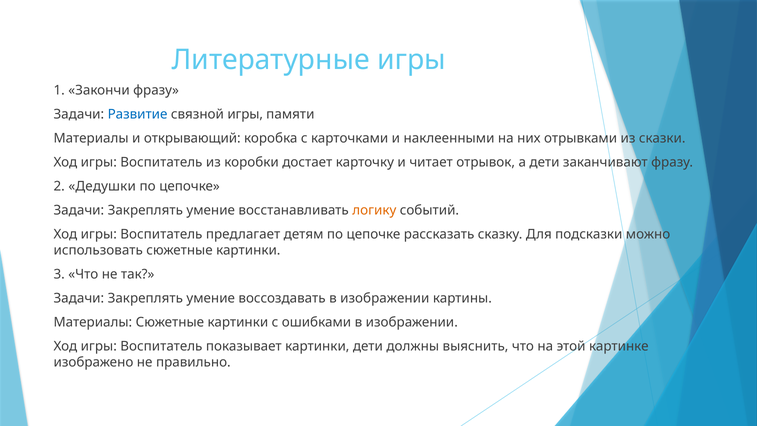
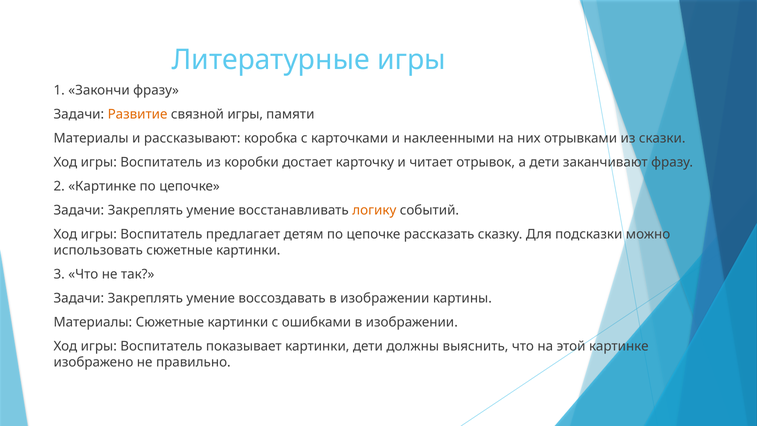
Развитие colour: blue -> orange (138, 114)
открывающий: открывающий -> рассказывают (192, 138)
2 Дедушки: Дедушки -> Картинке (102, 186)
